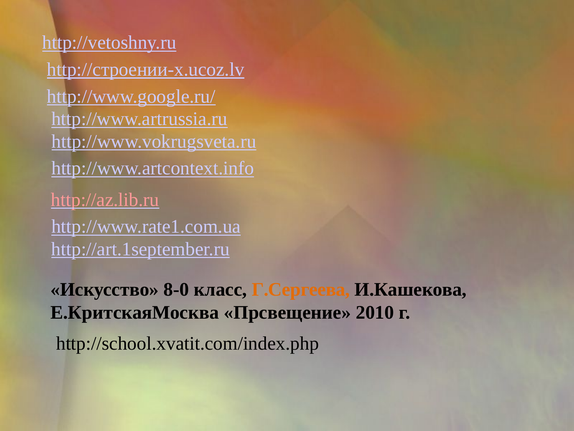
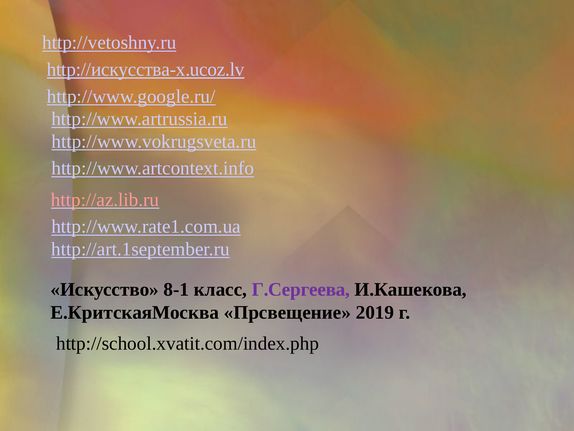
http://строении-x.ucoz.lv: http://строении-x.ucoz.lv -> http://искусства-x.ucoz.lv (146, 69)
8-0: 8-0 -> 8-1 (176, 289)
Г.Сергеева colour: orange -> purple (301, 289)
2010: 2010 -> 2019 (375, 312)
